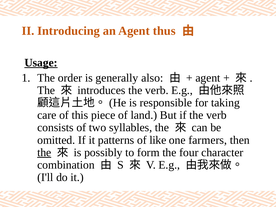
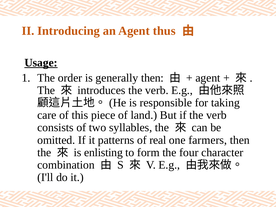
generally also: also -> then (152, 78)
like: like -> real (158, 140)
the underline: present -> none (44, 152)
possibly: possibly -> enlisting (103, 152)
